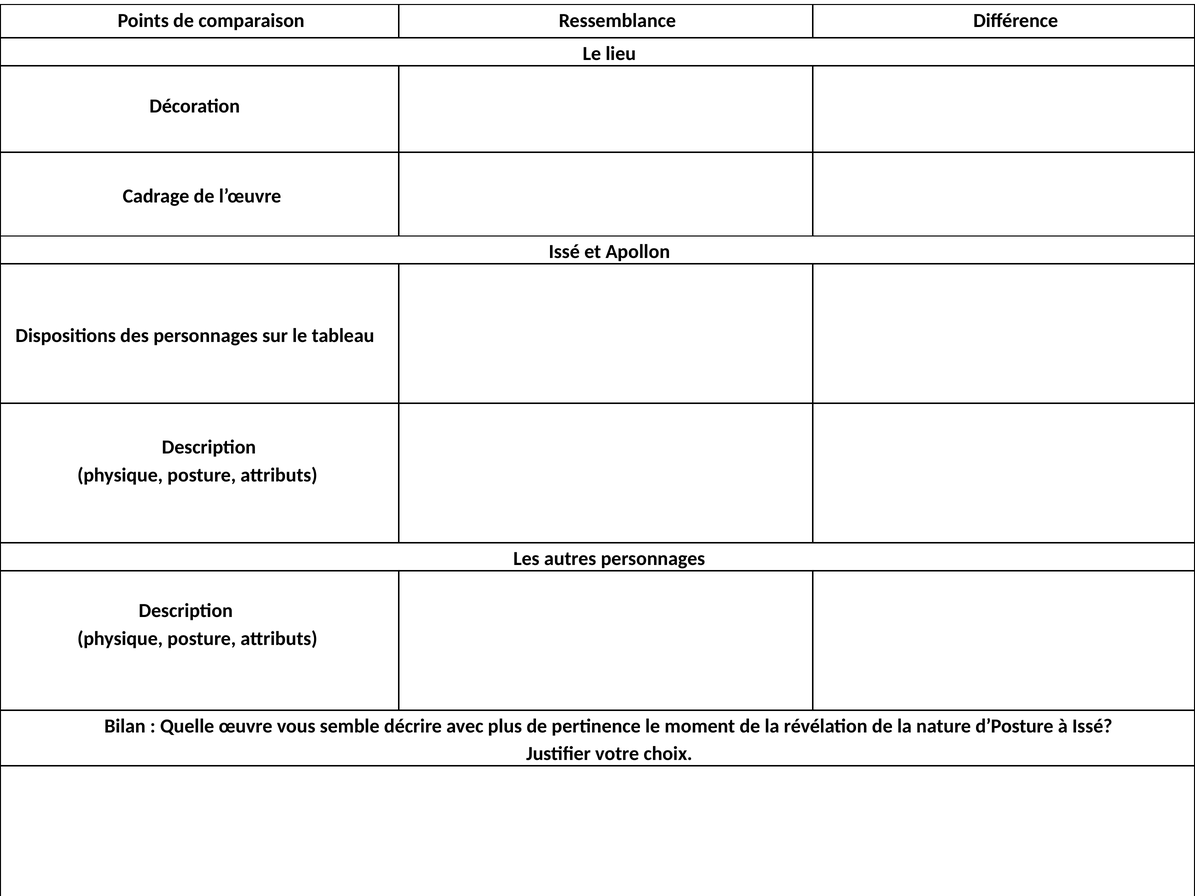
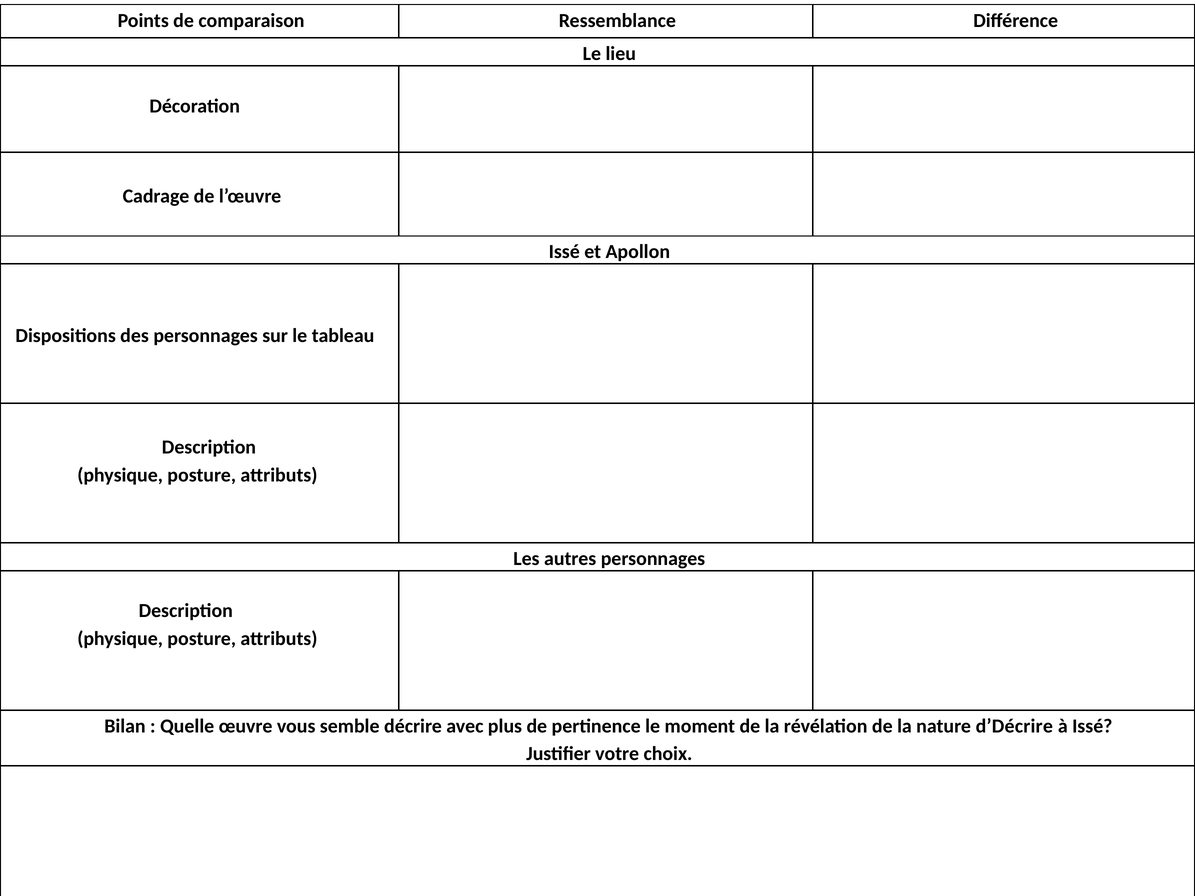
d’Posture: d’Posture -> d’Décrire (1014, 726)
